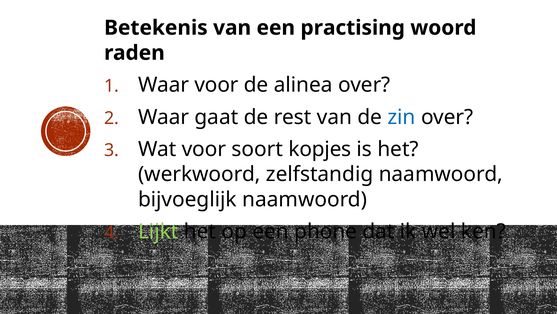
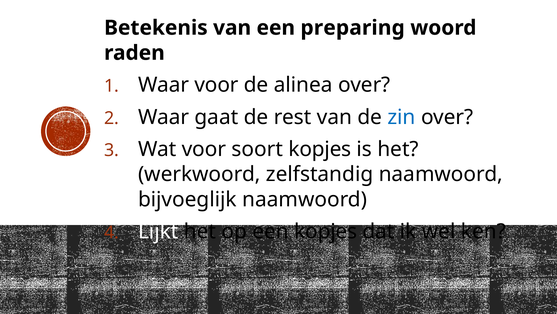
practising: practising -> preparing (353, 28)
Lijkt colour: light green -> white (158, 231)
een phone: phone -> kopjes (326, 231)
